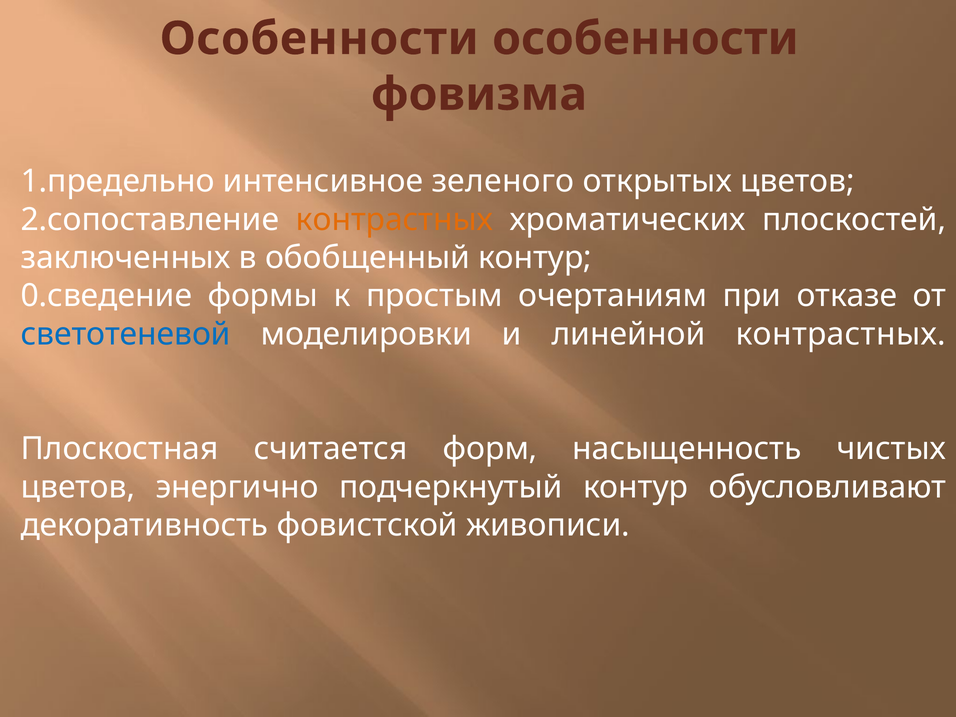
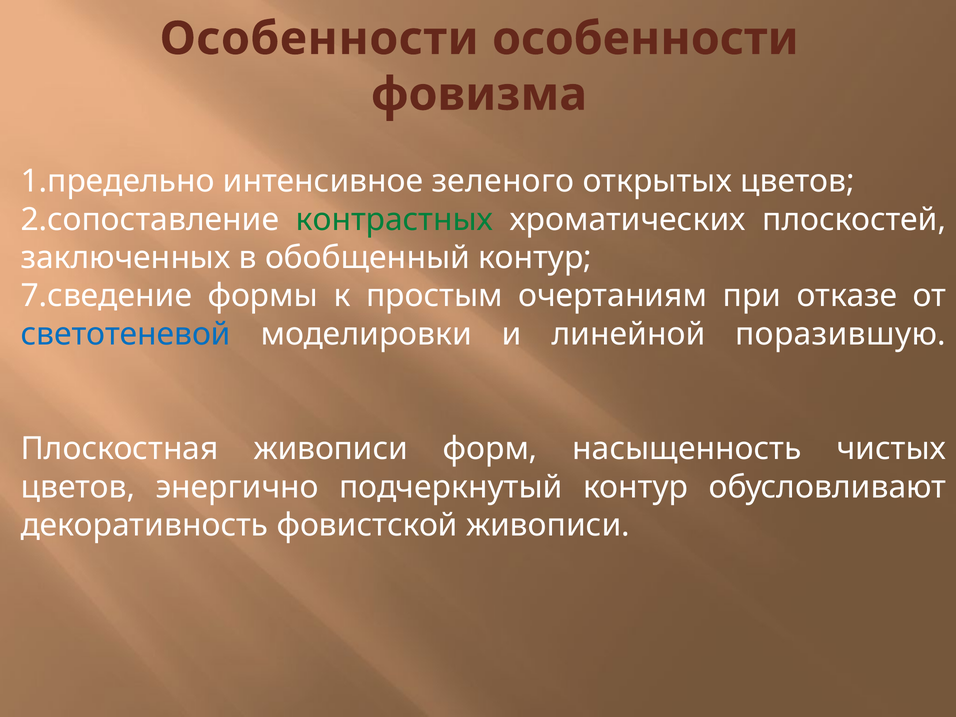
контрастных colour: orange -> green (394, 219)
0.сведение: 0.сведение -> 7.сведение (106, 296)
линейной контрастных: контрастных -> поразившую (841, 334)
Плоскостная считается: считается -> живописи (331, 449)
